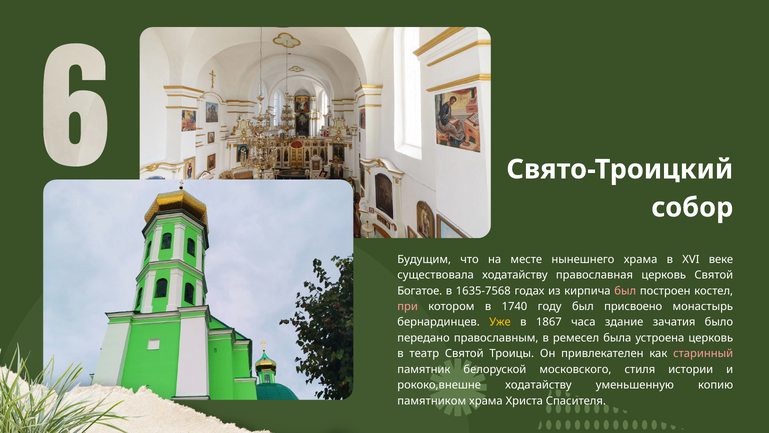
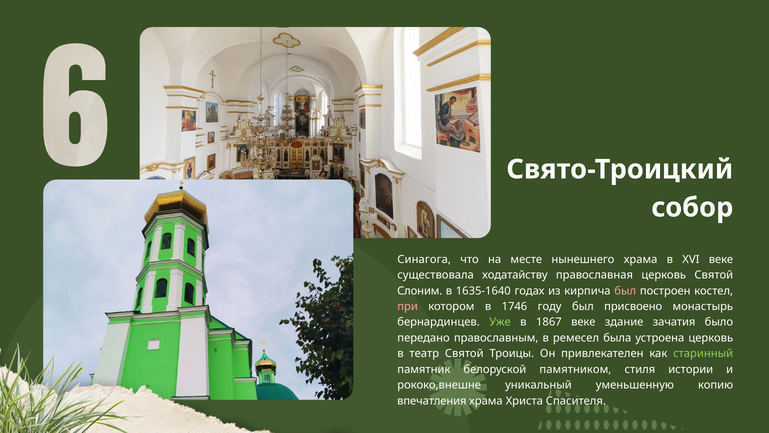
Будущим: Будущим -> Синагога (424, 259)
Богатое: Богатое -> Слоним (420, 291)
1635-7568: 1635-7568 -> 1635-1640 (483, 291)
1740: 1740 -> 1746 (514, 306)
Уже colour: yellow -> light green (500, 322)
1867 часа: часа -> веке (583, 322)
старинный colour: pink -> light green (703, 353)
московского: московского -> памятником (575, 369)
рококо,внешне ходатайству: ходатайству -> уникальный (538, 385)
памятником: памятником -> впечатления (432, 400)
